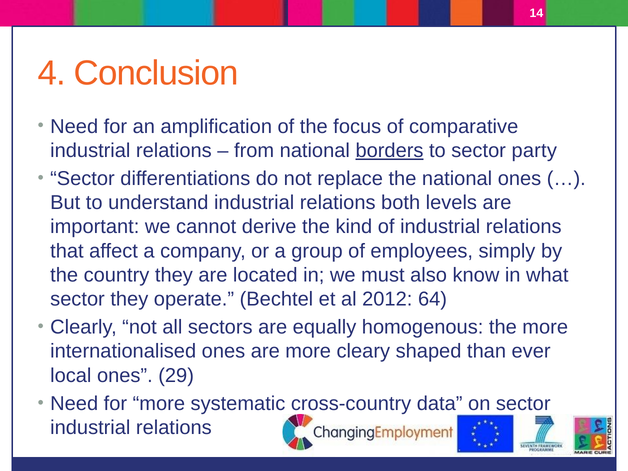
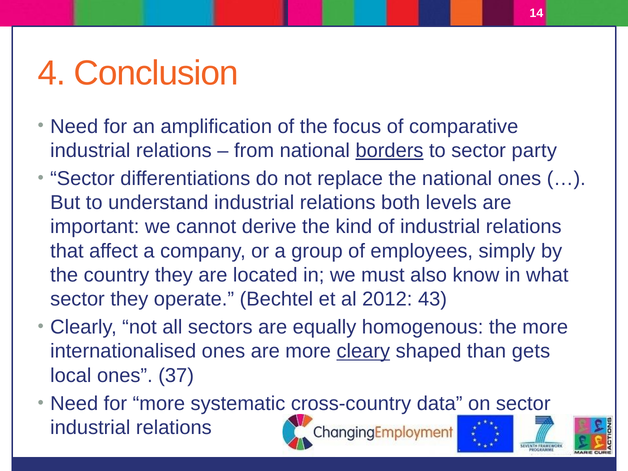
64: 64 -> 43 (432, 299)
cleary underline: none -> present (363, 351)
ever: ever -> gets (531, 351)
29: 29 -> 37 (176, 375)
